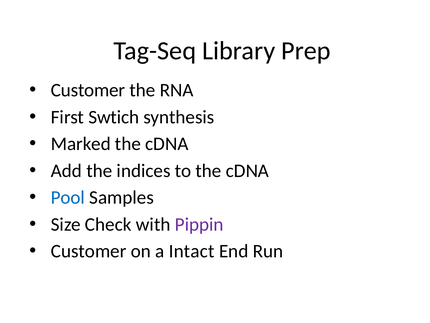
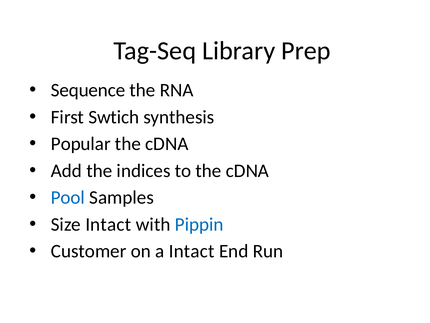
Customer: Customer -> Sequence (88, 90)
Marked: Marked -> Popular (81, 144)
Size Check: Check -> Intact (108, 224)
Pippin colour: purple -> blue (199, 224)
